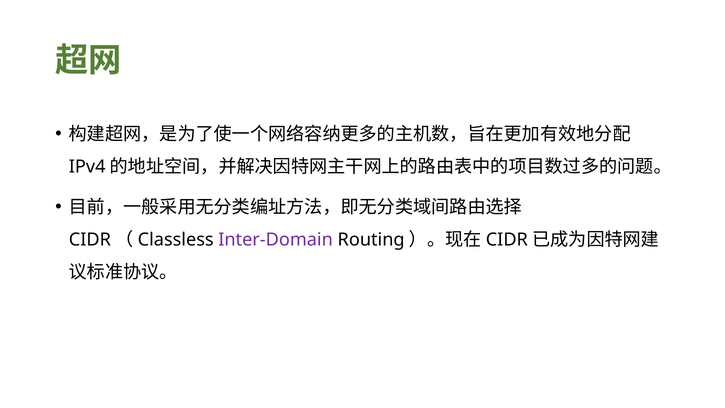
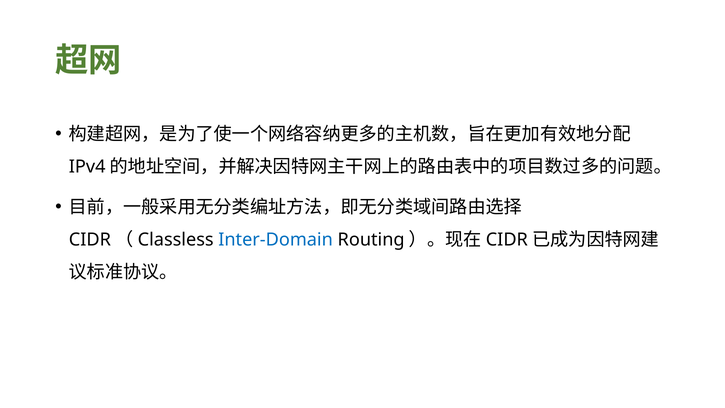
Inter-Domain colour: purple -> blue (276, 240)
